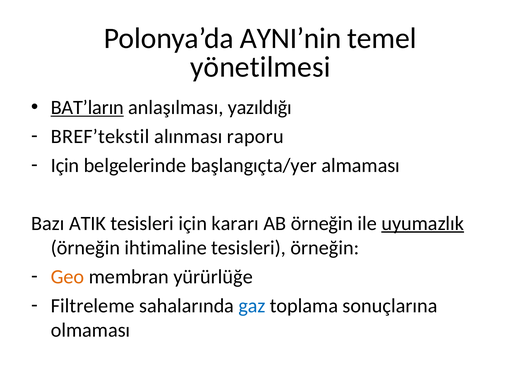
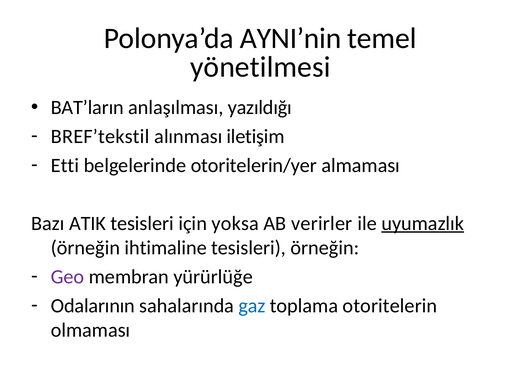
BAT’ların underline: present -> none (87, 107)
raporu: raporu -> iletişim (256, 136)
Için: Için -> Etti (65, 165)
başlangıçta/yer: başlangıçta/yer -> otoritelerin/yer (254, 165)
kararı: kararı -> yoksa (235, 223)
AB örneğin: örneğin -> verirler (322, 223)
Geo colour: orange -> purple (68, 276)
Filtreleme: Filtreleme -> Odalarının (93, 305)
sonuçlarına: sonuçlarına -> otoritelerin (390, 305)
